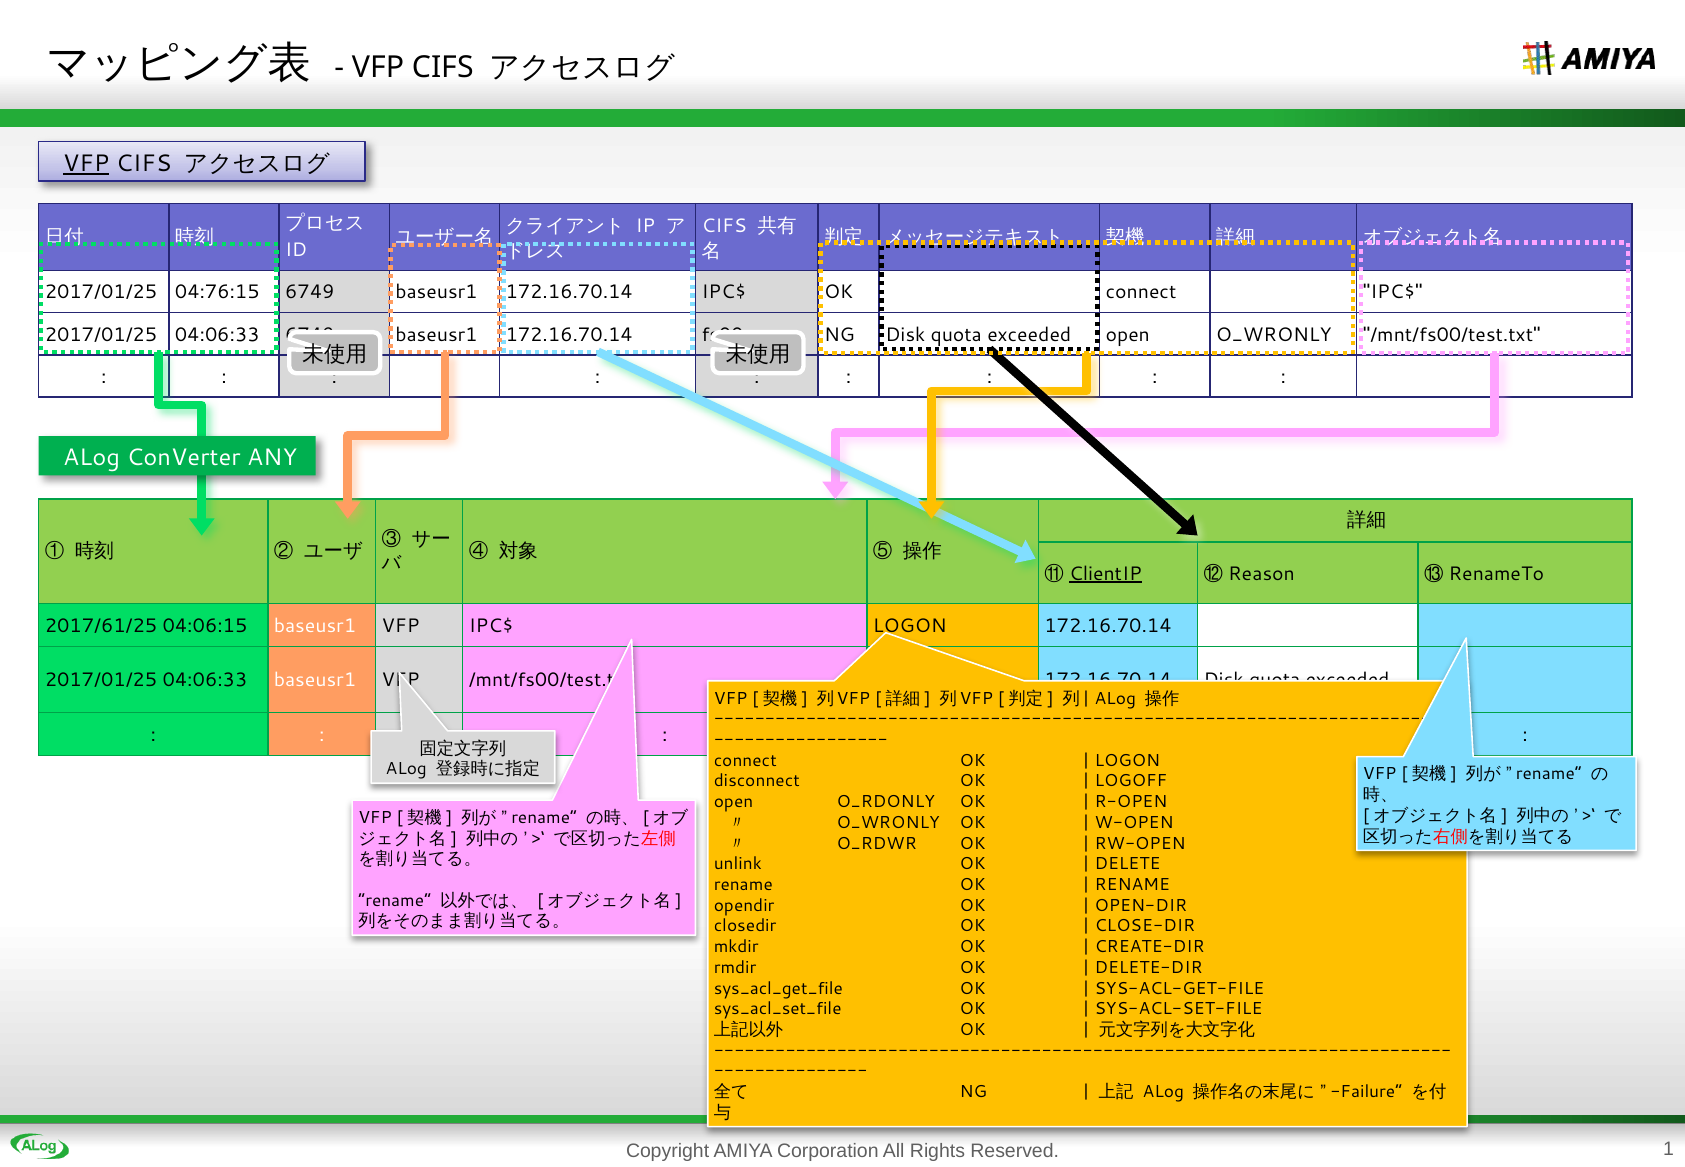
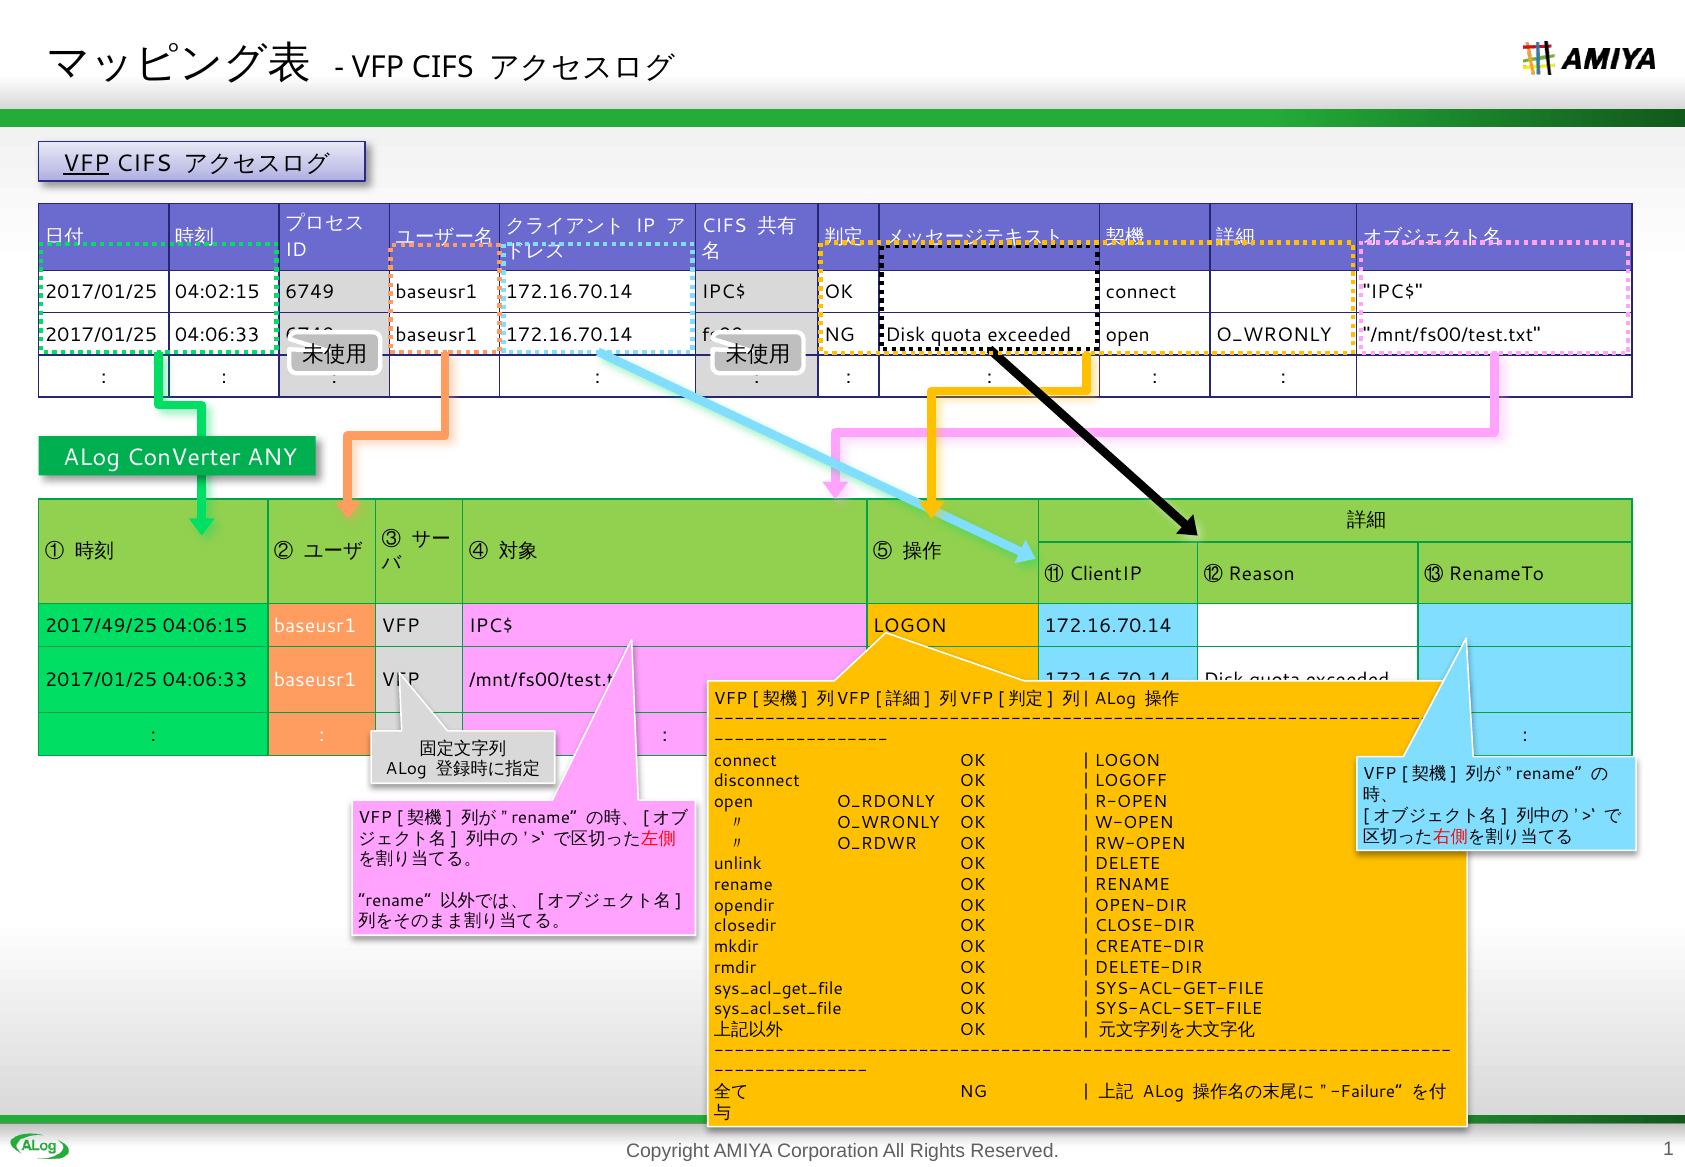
04:76:15: 04:76:15 -> 04:02:15 (217, 292)
ClientIP underline: present -> none (1105, 573)
2017/61/25: 2017/61/25 -> 2017/49/25 (101, 626)
